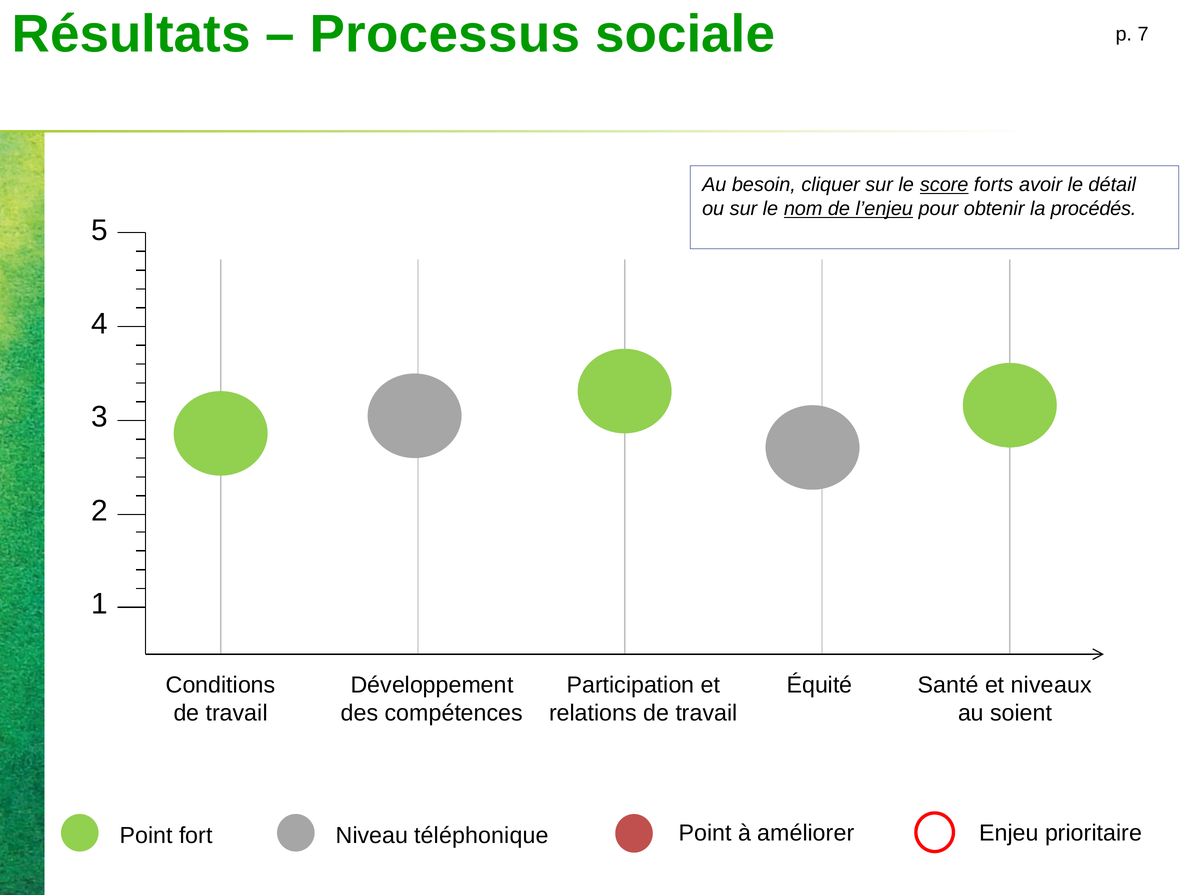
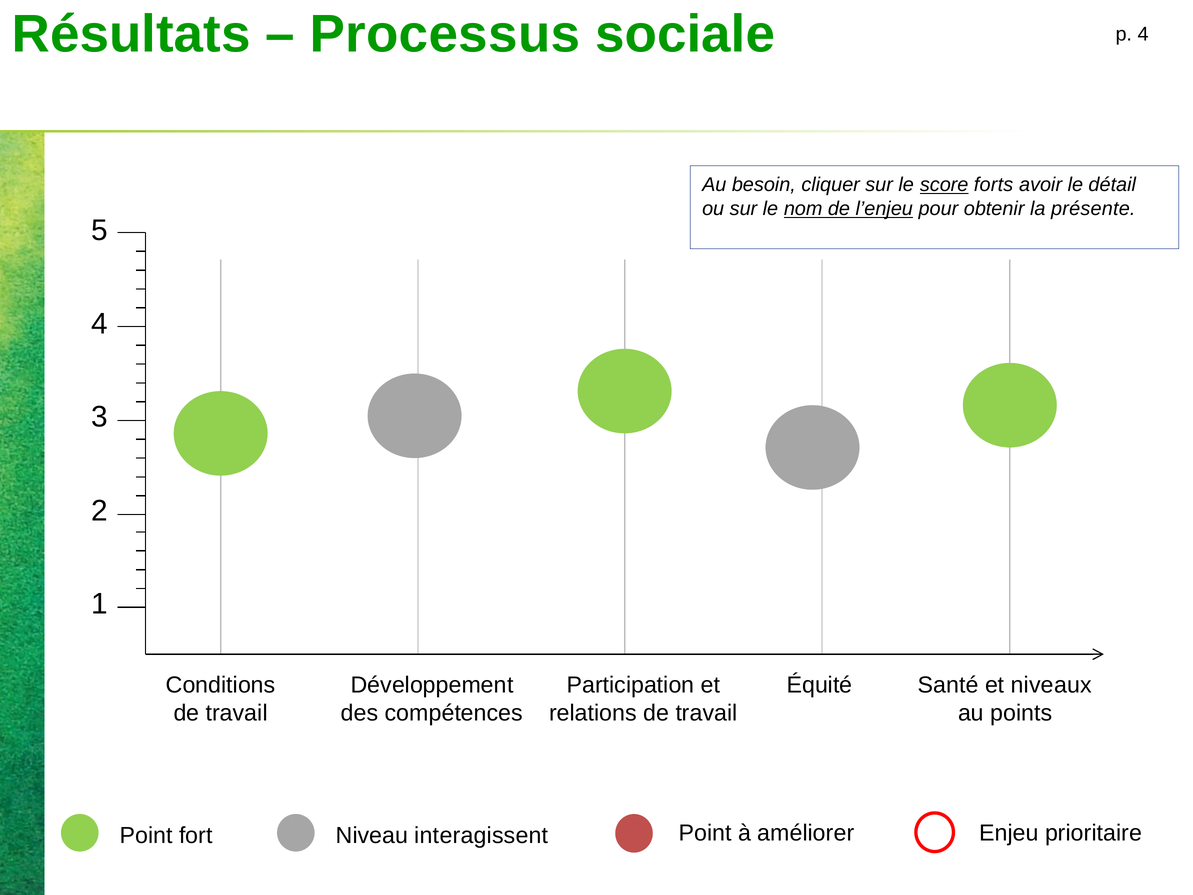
p 7: 7 -> 4 (1143, 34)
procédés: procédés -> présente (1093, 209)
soient: soient -> points (1021, 713)
téléphonique: téléphonique -> interagissent (481, 835)
